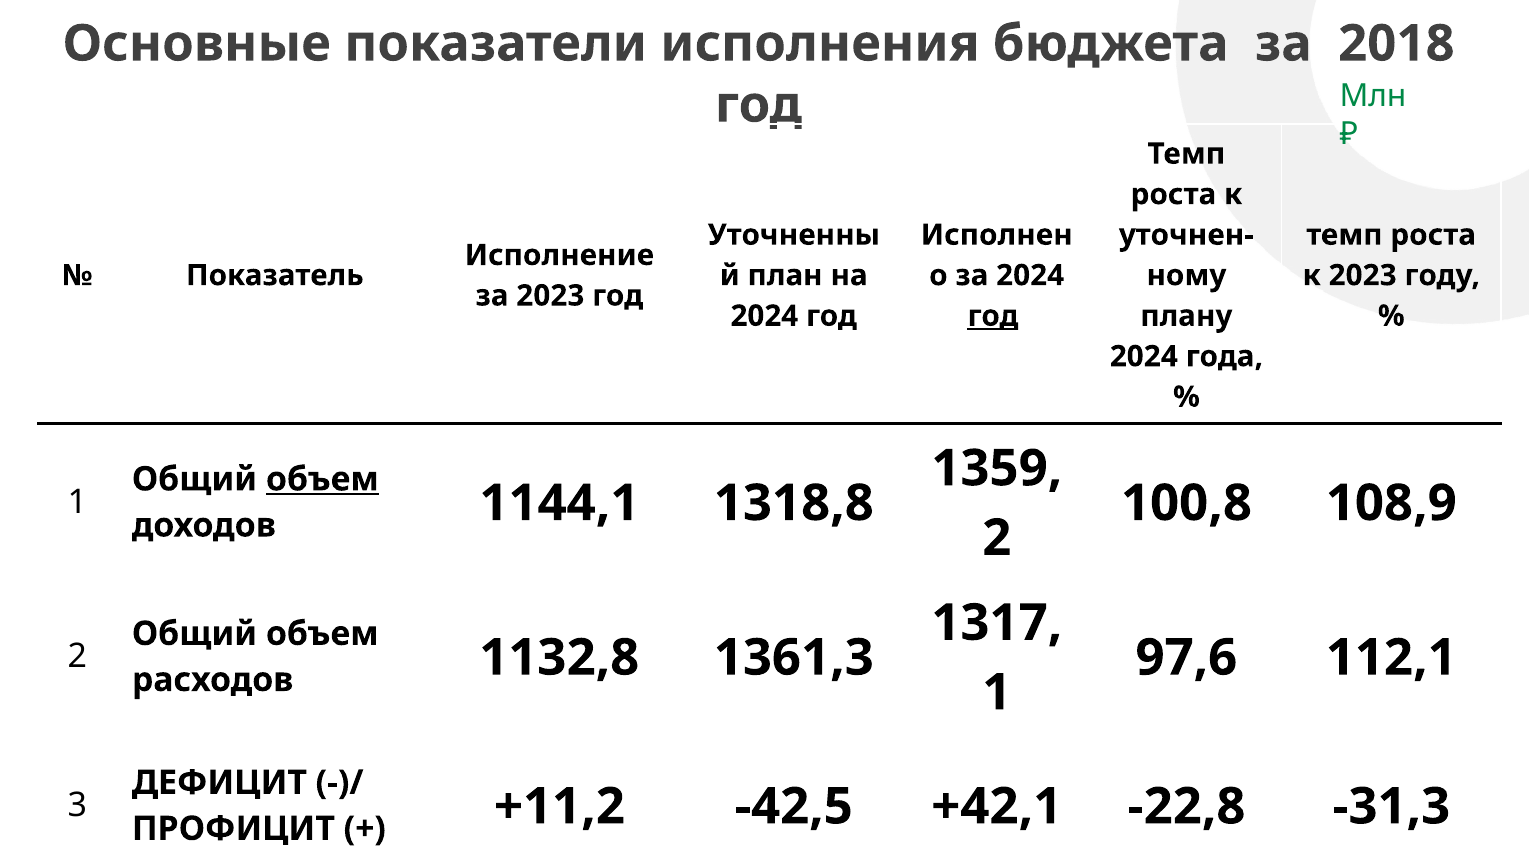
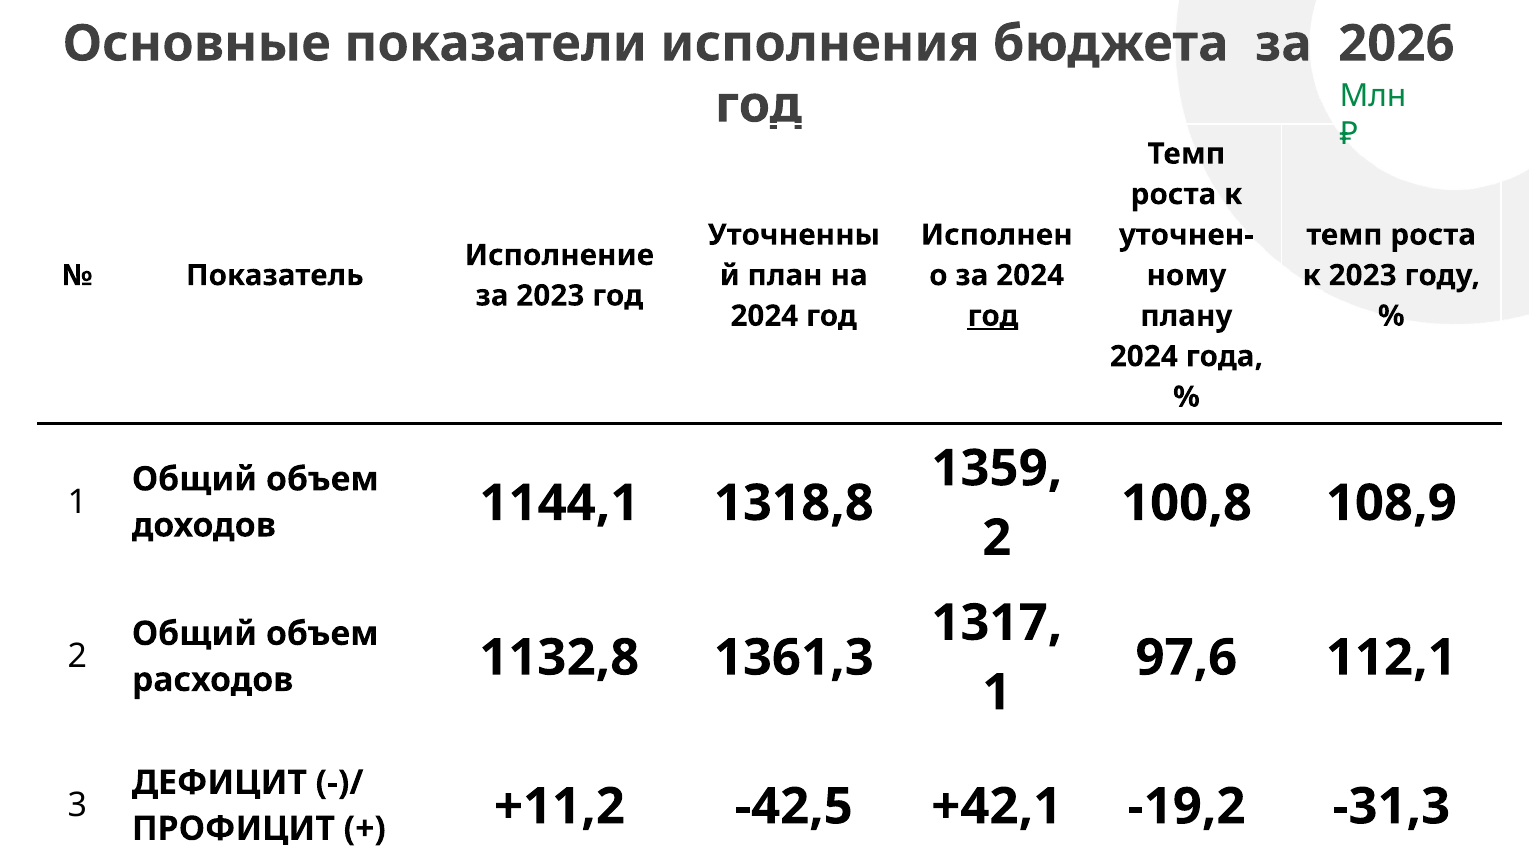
2018: 2018 -> 2026 (1396, 44)
объем underline: present -> none (322, 479)
-22,8: -22,8 -> -19,2 (1186, 807)
